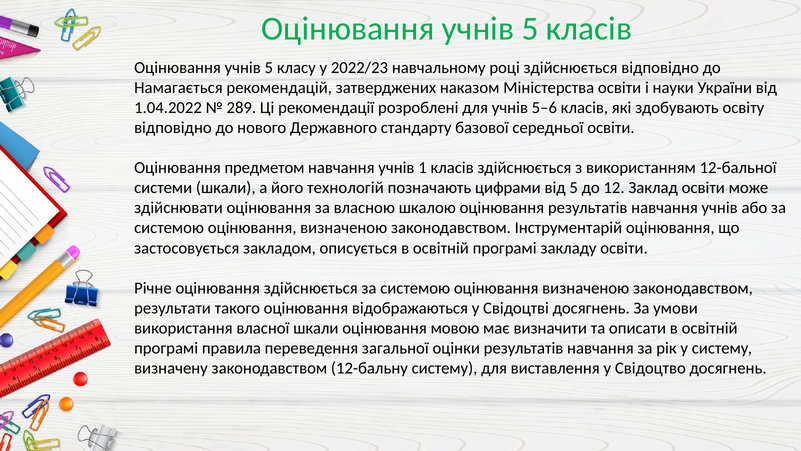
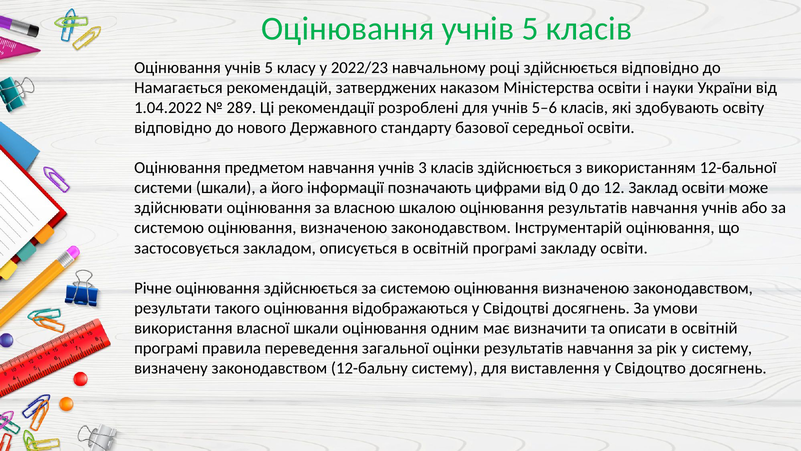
1: 1 -> 3 (422, 168)
технологій: технологій -> інформації (346, 188)
від 5: 5 -> 0 (574, 188)
мовою: мовою -> одним (455, 328)
